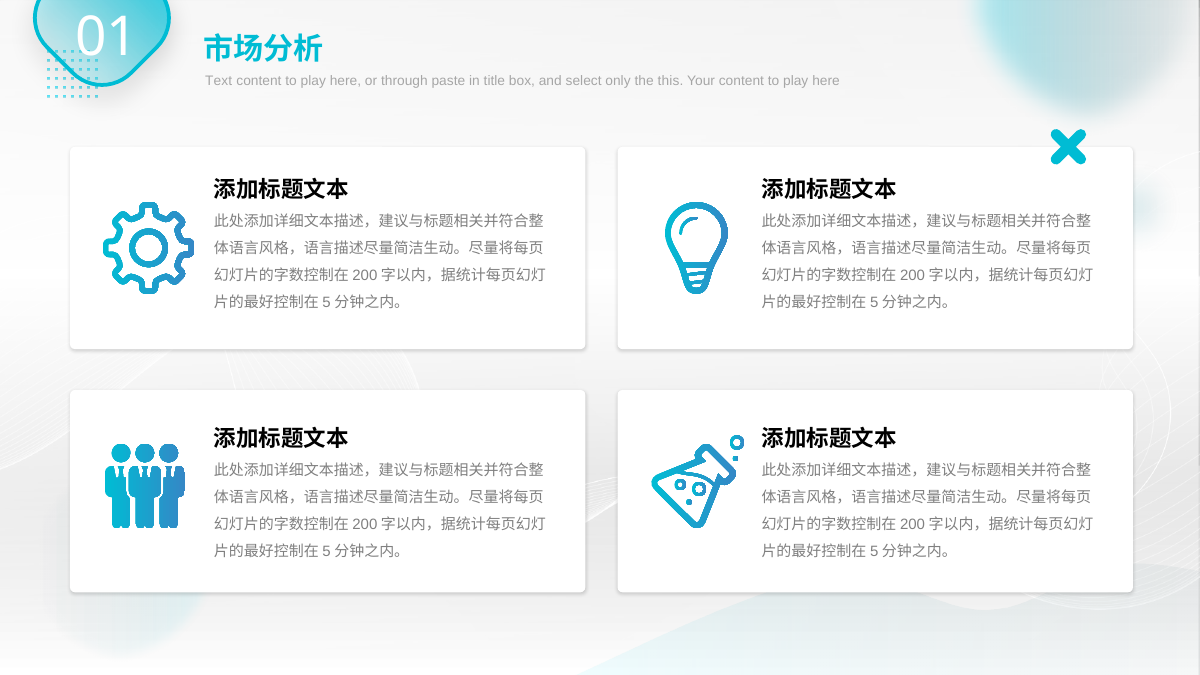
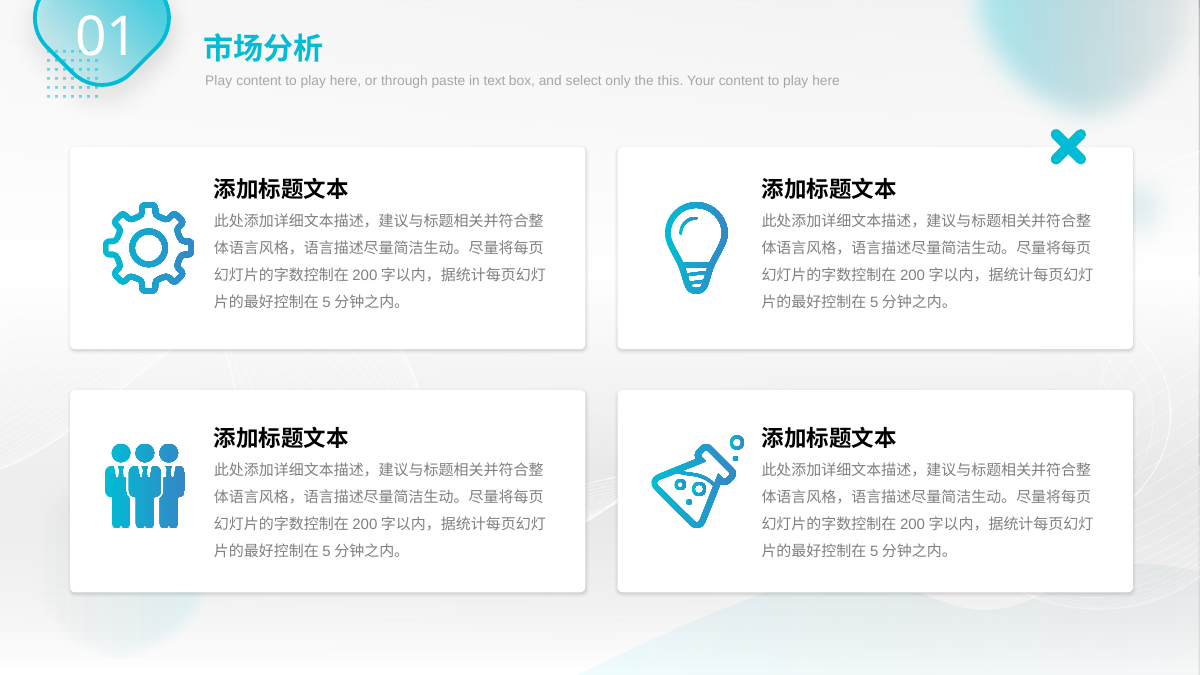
Text: Text -> Play (219, 81)
title: title -> text (494, 81)
